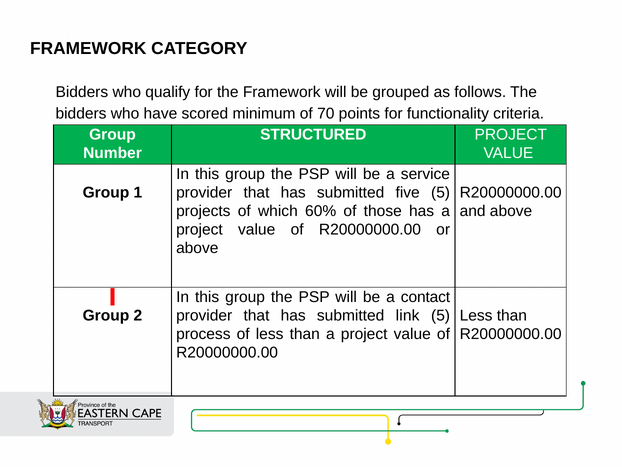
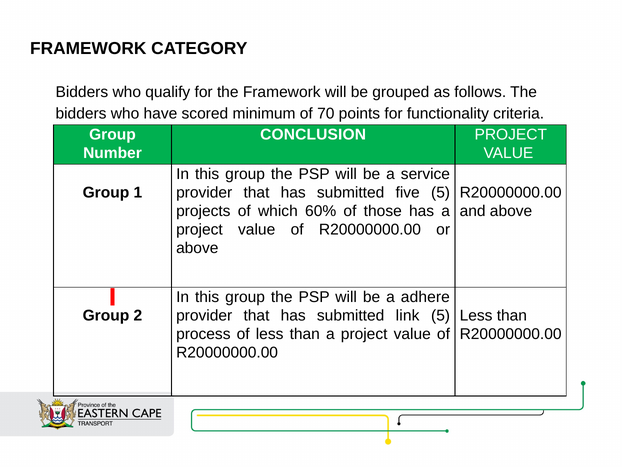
STRUCTURED: STRUCTURED -> CONCLUSION (313, 135)
contact: contact -> adhere (425, 297)
